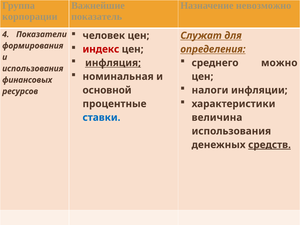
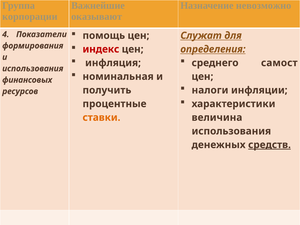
показатель: показатель -> оказывают (97, 17)
человек: человек -> помощь (104, 36)
инфляция underline: present -> none (113, 63)
можно: можно -> самост (279, 63)
основной: основной -> получить (107, 90)
ставки colour: blue -> orange (101, 117)
